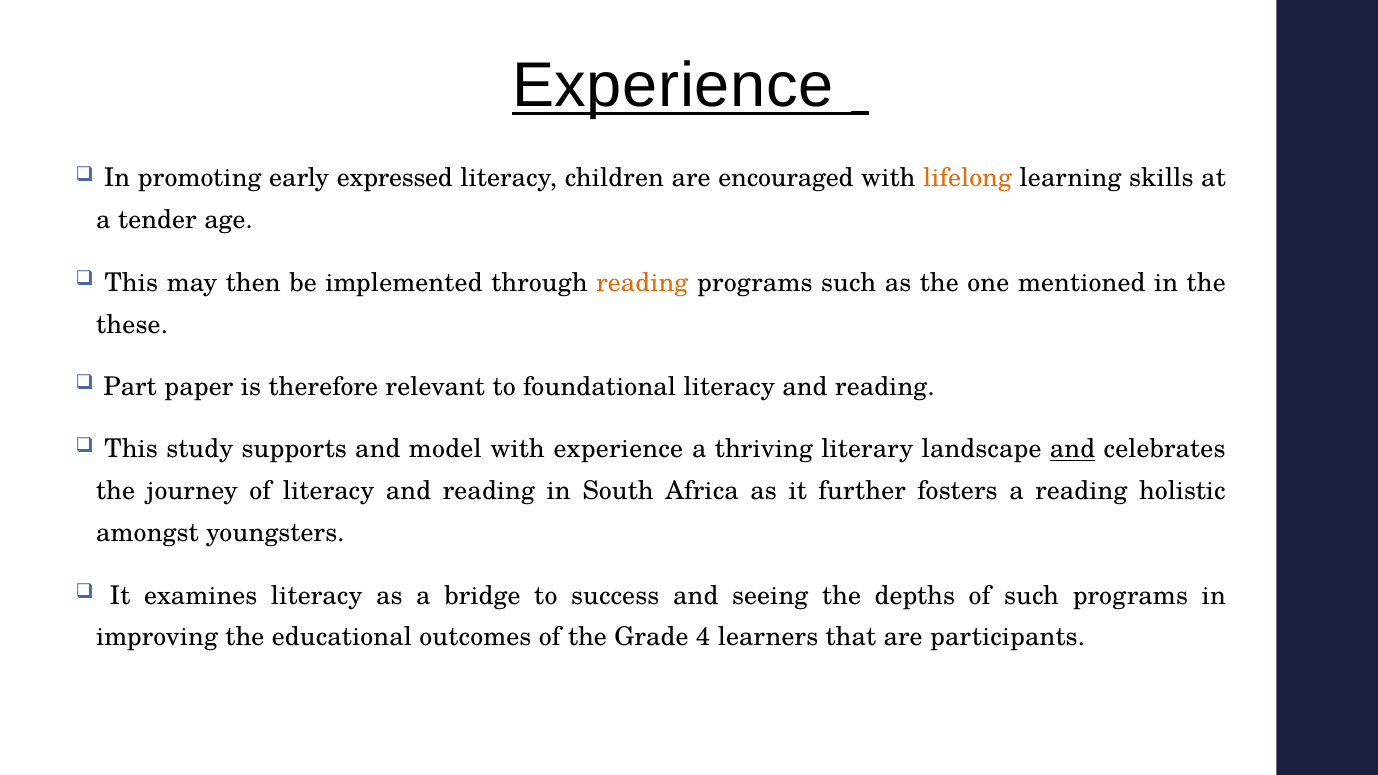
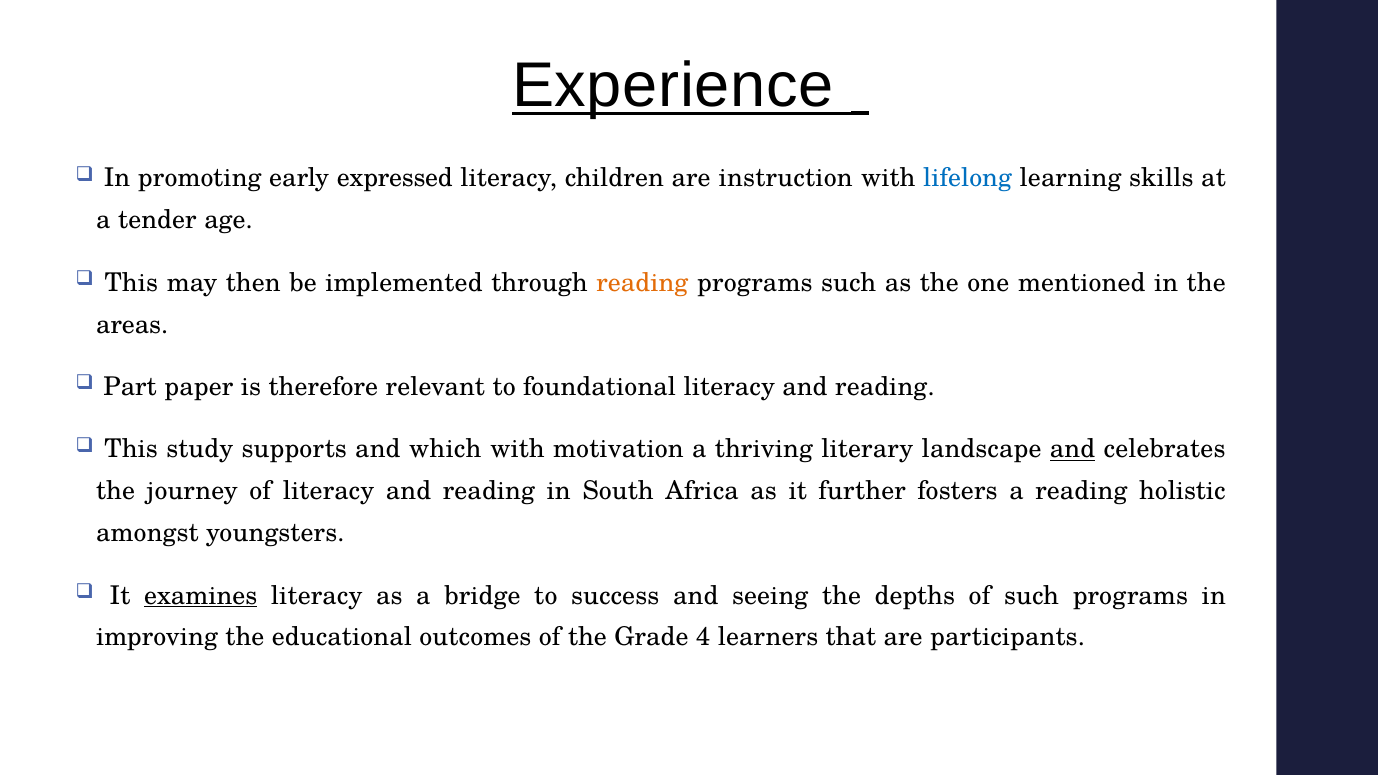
encouraged: encouraged -> instruction (786, 178)
lifelong colour: orange -> blue (968, 178)
these: these -> areas (132, 325)
model: model -> which (445, 450)
with experience: experience -> motivation (618, 450)
examines underline: none -> present (201, 596)
